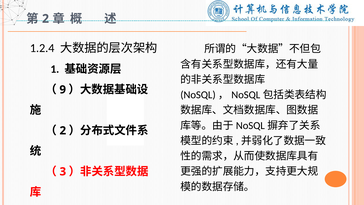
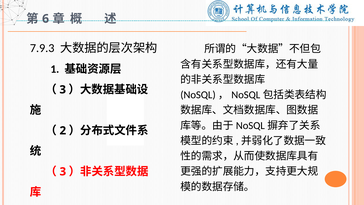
2: 2 -> 6 (46, 19)
1.2.4: 1.2.4 -> 7.9.3 (42, 48)
9: 9 -> 3 (63, 90)
